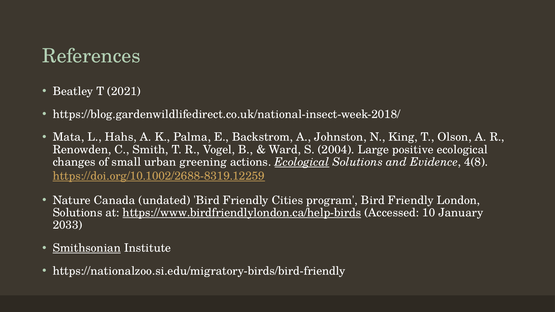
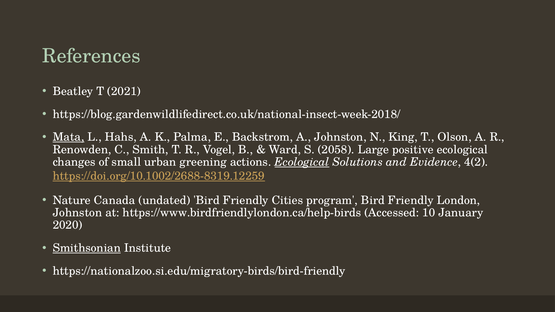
Mata underline: none -> present (68, 137)
2004: 2004 -> 2058 (336, 150)
4(8: 4(8 -> 4(2 (476, 162)
Solutions: Solutions -> Johnston (77, 213)
https://www.birdfriendlylondon.ca/help-birds underline: present -> none (242, 213)
2033: 2033 -> 2020 (68, 225)
